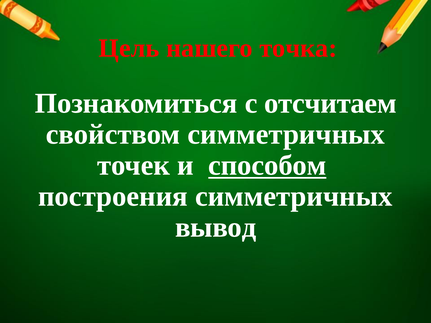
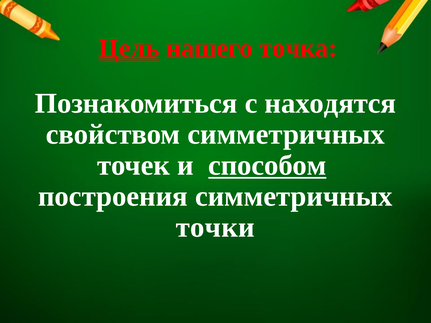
Цель underline: none -> present (129, 48)
отсчитаем: отсчитаем -> находятся (330, 104)
вывод: вывод -> точки (215, 228)
